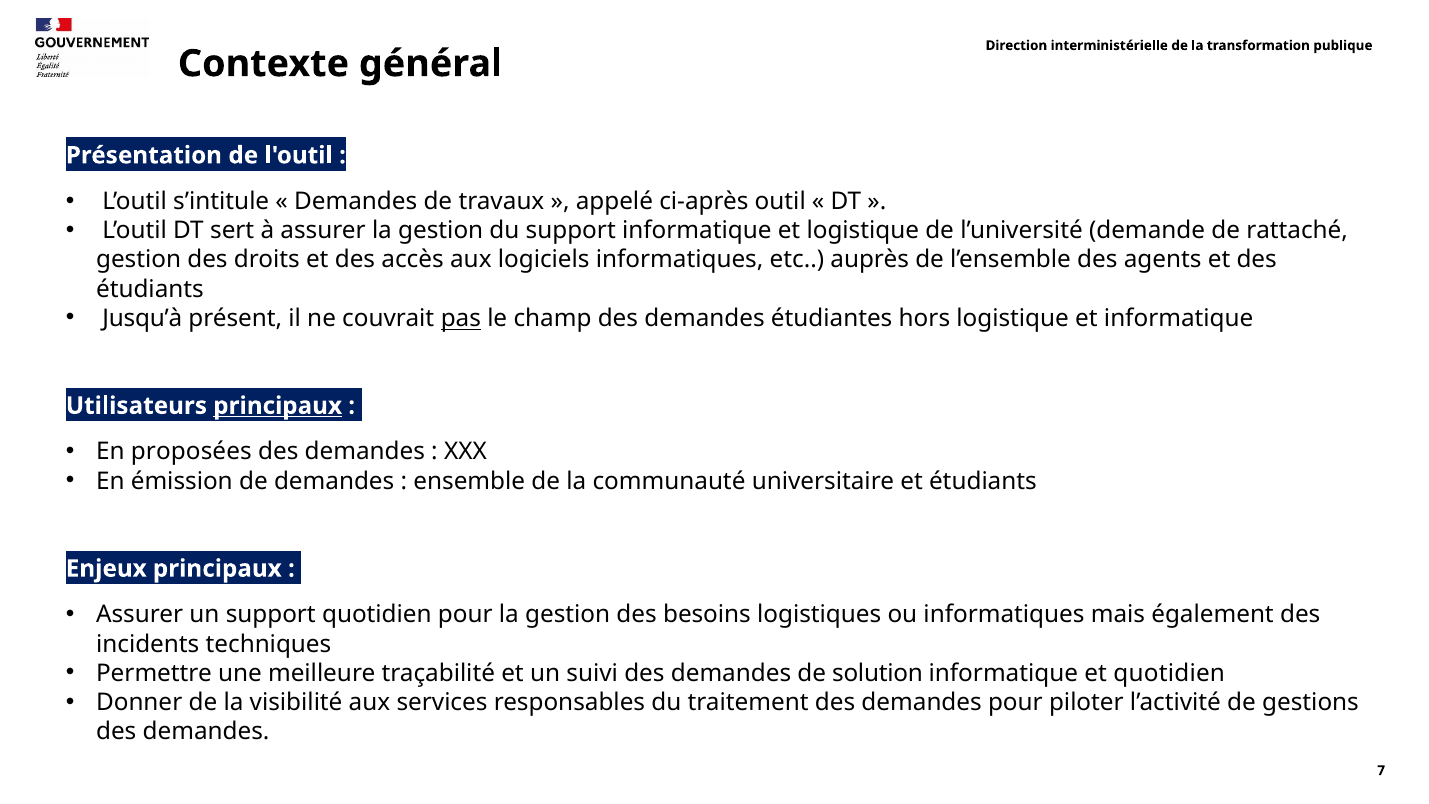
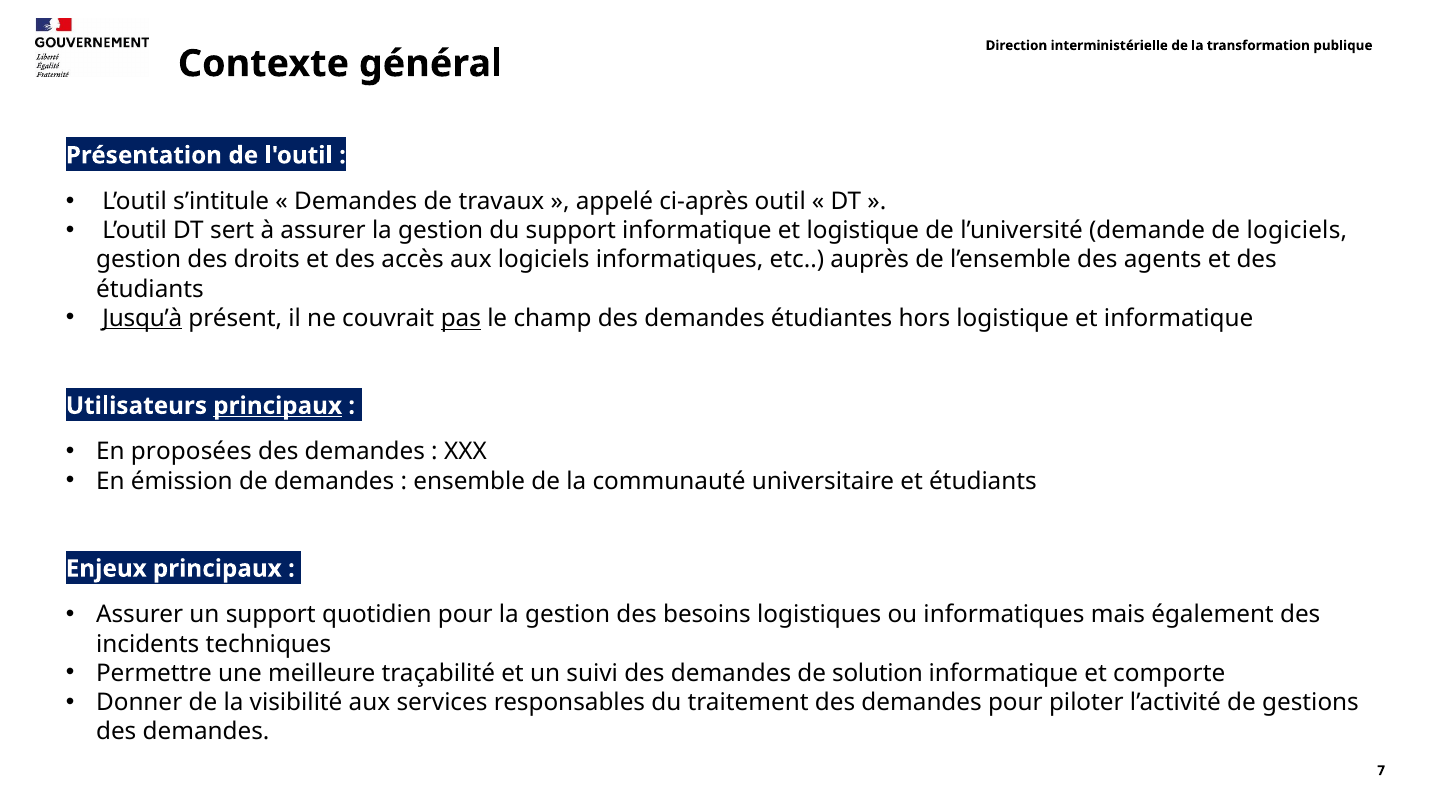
de rattaché: rattaché -> logiciels (1297, 231)
Jusqu’à underline: none -> present (142, 318)
et quotidien: quotidien -> comporte (1169, 673)
